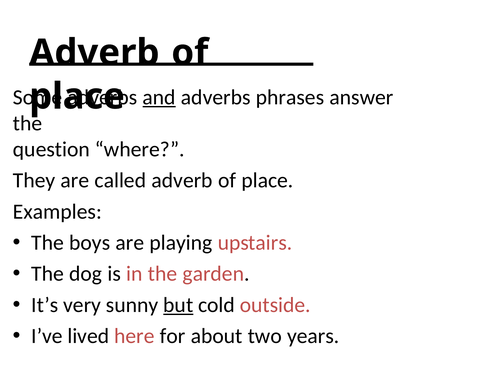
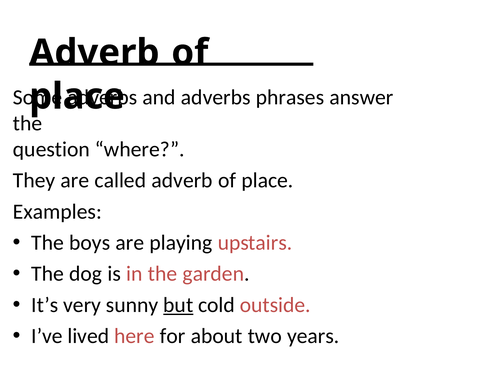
and underline: present -> none (159, 97)
